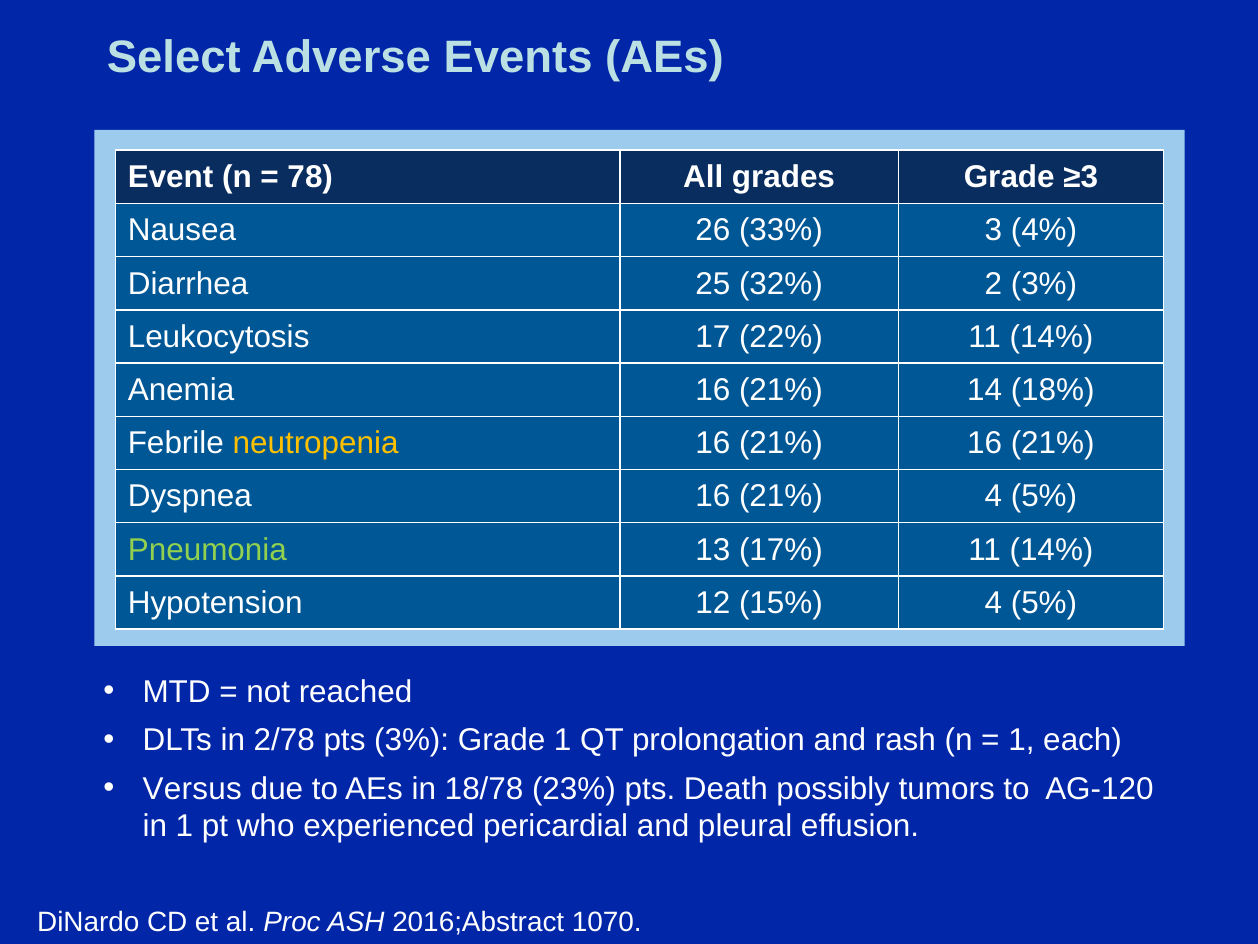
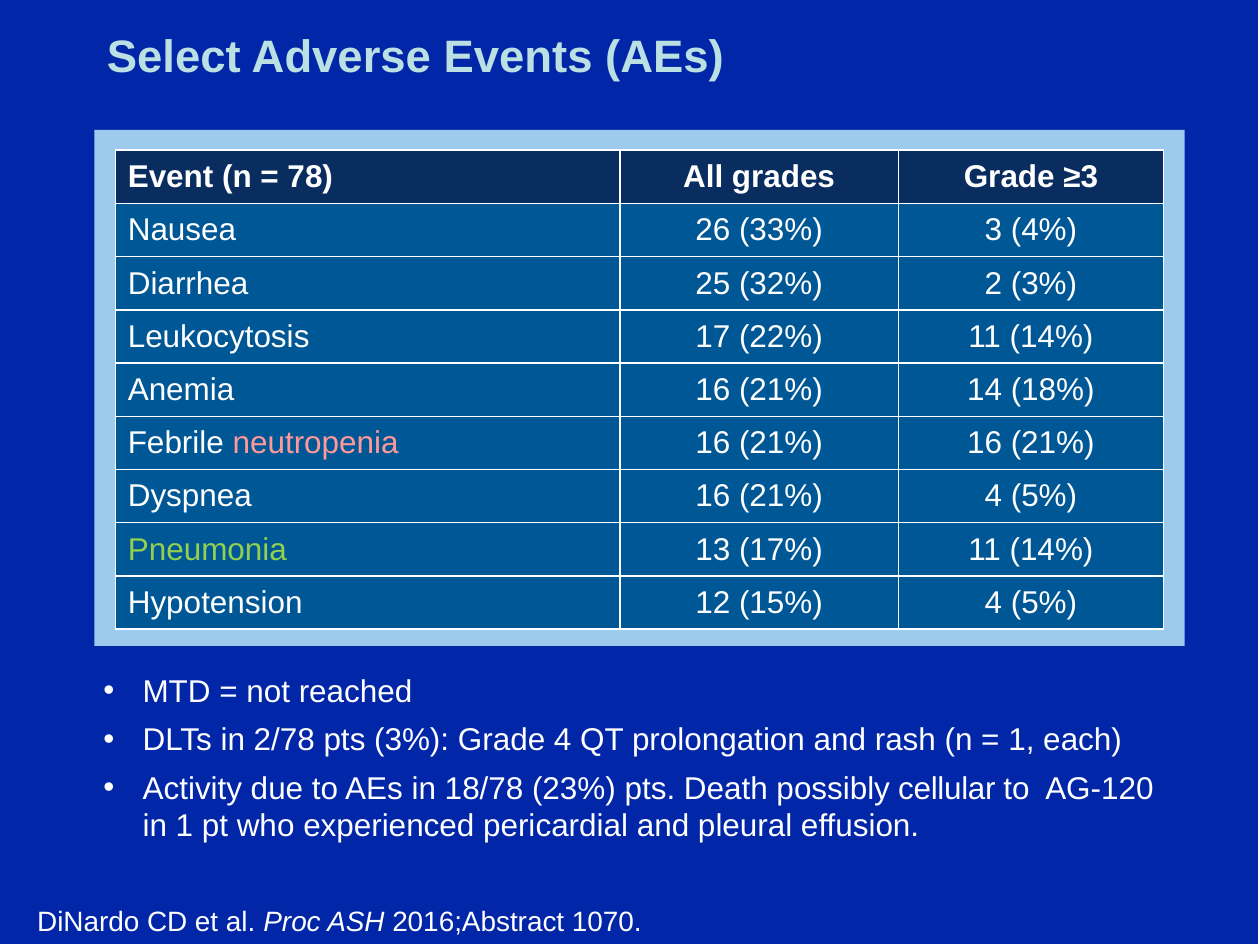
neutropenia colour: yellow -> pink (316, 443)
Grade 1: 1 -> 4 (563, 740)
Versus: Versus -> Activity (192, 788)
tumors: tumors -> cellular (947, 788)
